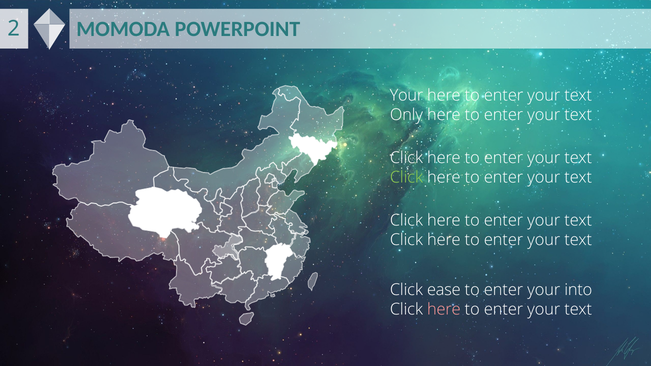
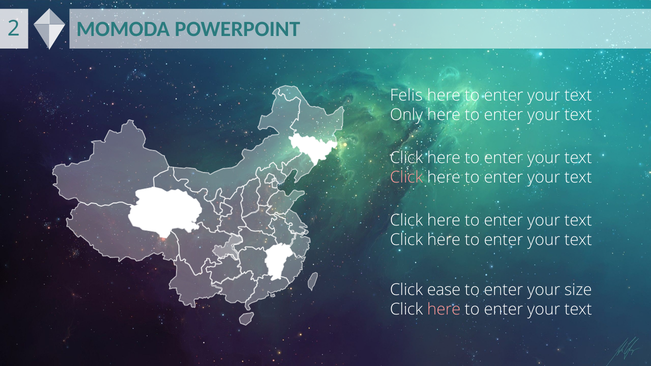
Your: Your -> Felis (406, 95)
Click colour: light green -> pink (406, 178)
into: into -> size (578, 290)
